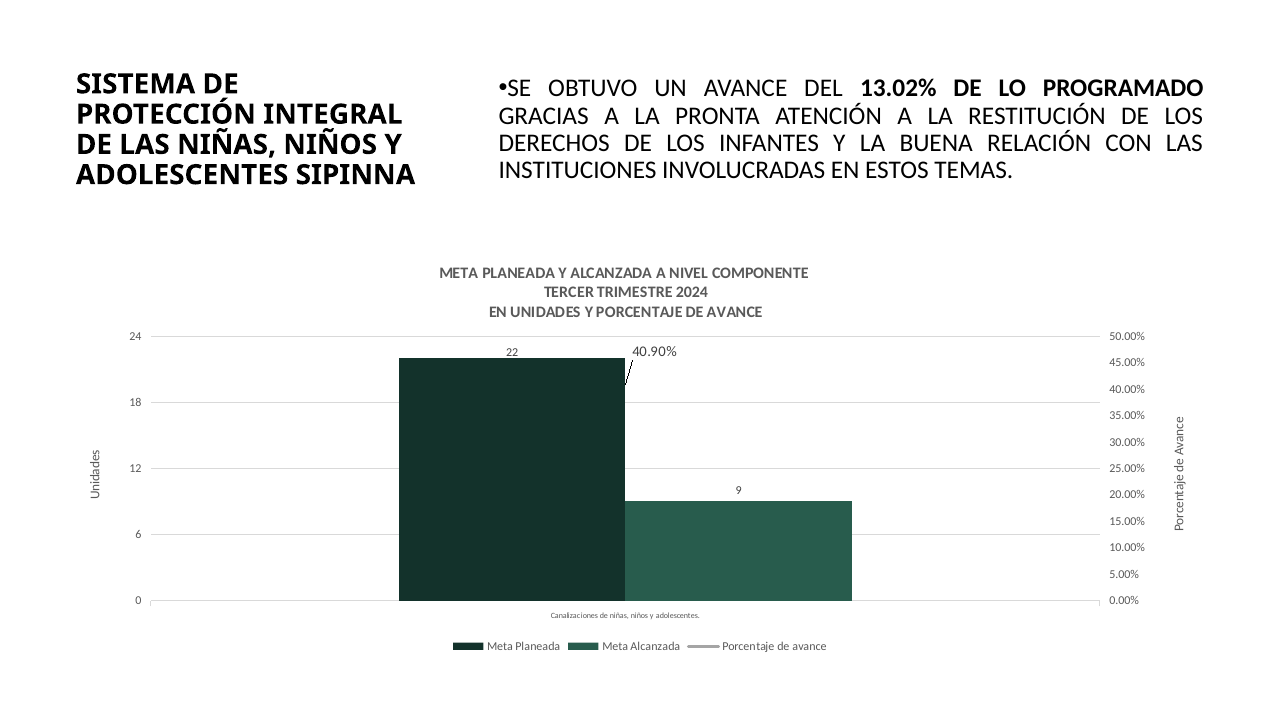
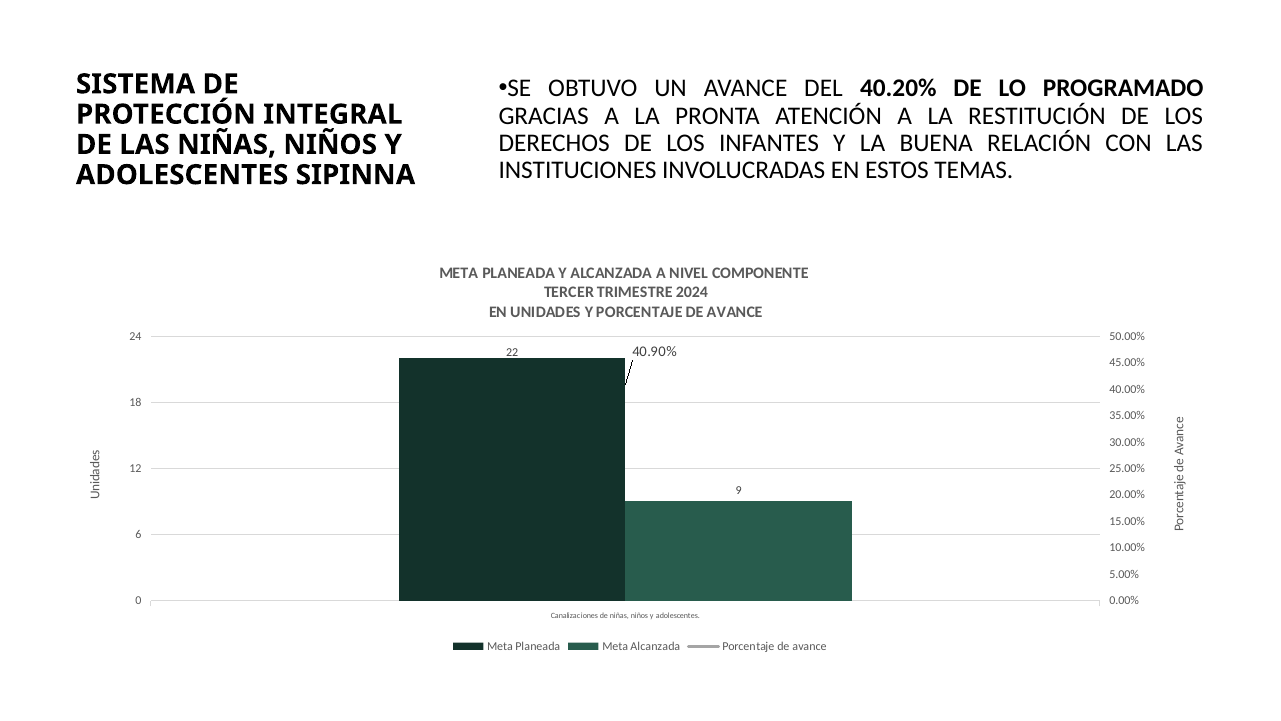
13.02%: 13.02% -> 40.20% (898, 88)
